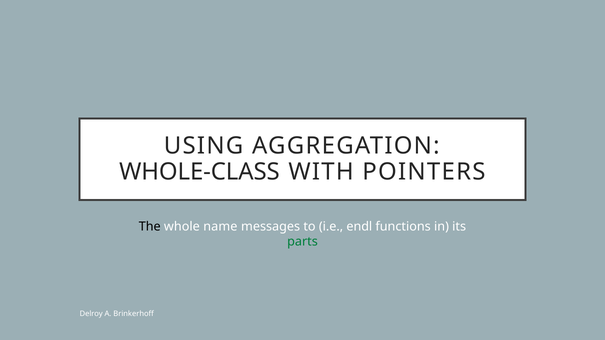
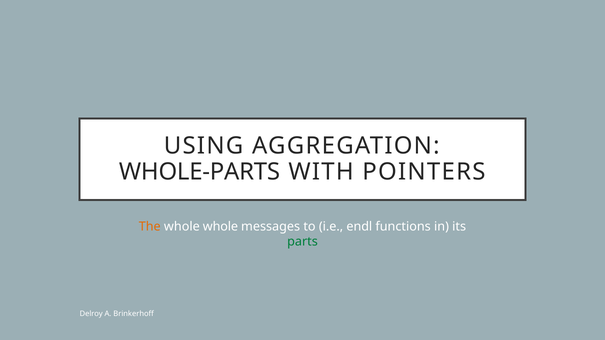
WHOLE-CLASS: WHOLE-CLASS -> WHOLE-PARTS (200, 172)
The colour: black -> orange (150, 227)
whole name: name -> whole (220, 227)
